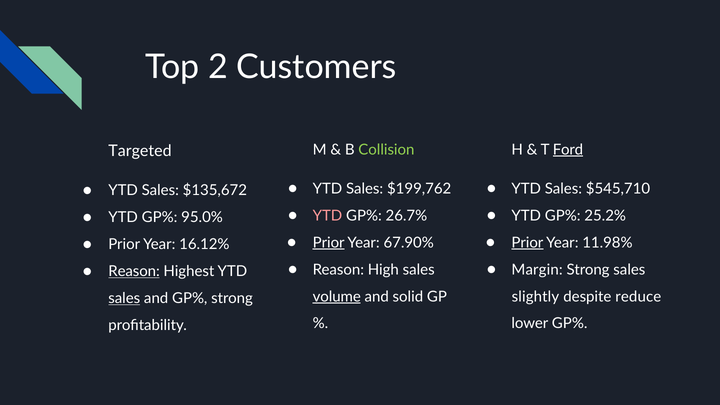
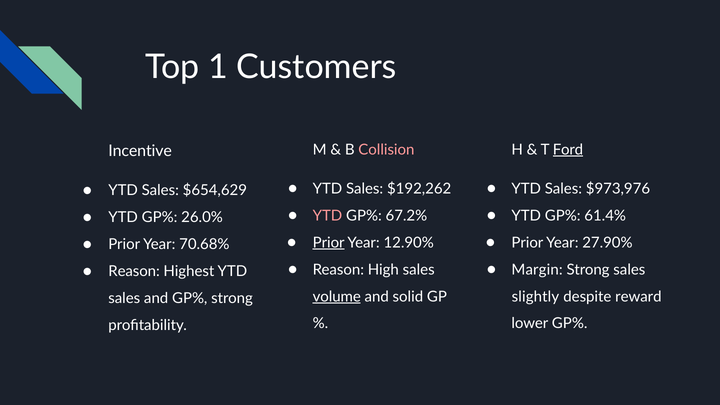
2: 2 -> 1 (218, 67)
Collision colour: light green -> pink (386, 150)
Targeted: Targeted -> Incentive (140, 151)
$199,762: $199,762 -> $192,262 (419, 189)
$545,710: $545,710 -> $973,976 (618, 189)
$135,672: $135,672 -> $654,629 (215, 190)
26.7%: 26.7% -> 67.2% (406, 216)
25.2%: 25.2% -> 61.4% (605, 216)
95.0%: 95.0% -> 26.0% (202, 217)
67.90%: 67.90% -> 12.90% (409, 243)
Prior underline: present -> none (527, 243)
11.98%: 11.98% -> 27.90% (607, 243)
16.12%: 16.12% -> 70.68% (204, 244)
Reason underline: present -> none (134, 271)
reduce: reduce -> reward (638, 297)
sales underline: present -> none (124, 298)
